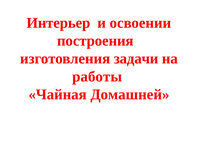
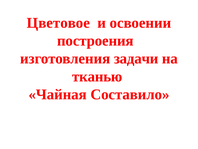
Интерьер: Интерьер -> Цветовое (58, 23)
работы: работы -> тканью (97, 76)
Домашней: Домашней -> Составило (130, 94)
